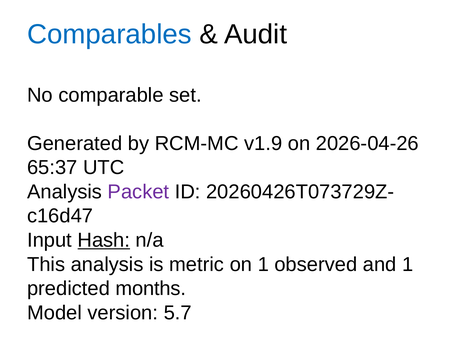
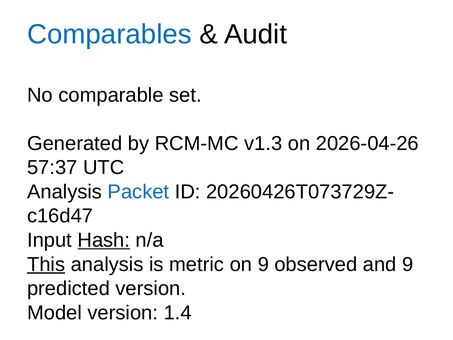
v1.9: v1.9 -> v1.3 (263, 143)
65:37: 65:37 -> 57:37 (52, 167)
Packet colour: purple -> blue (138, 192)
This underline: none -> present (46, 264)
on 1: 1 -> 9 (263, 264)
and 1: 1 -> 9 (408, 264)
predicted months: months -> version (151, 288)
5.7: 5.7 -> 1.4 (178, 312)
